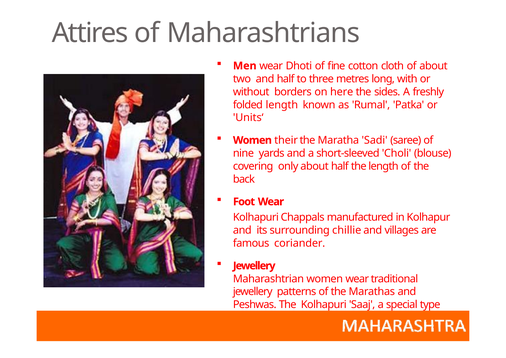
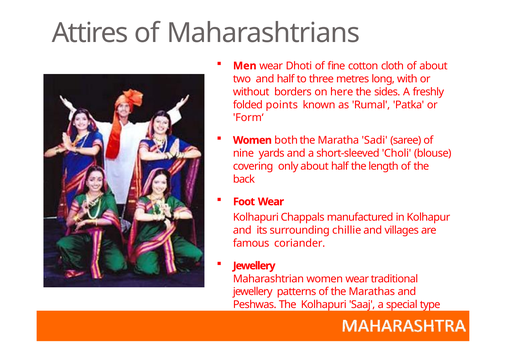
folded length: length -> points (282, 105)
Units‘: Units‘ -> Form‘ (248, 118)
their: their -> both (286, 140)
